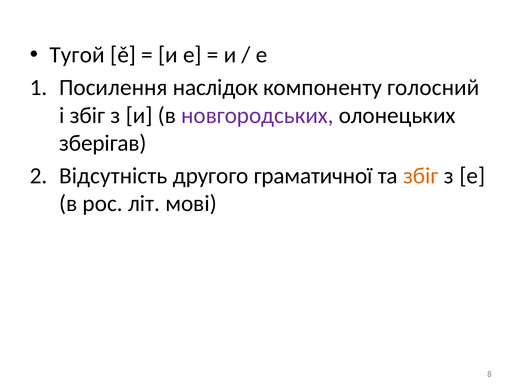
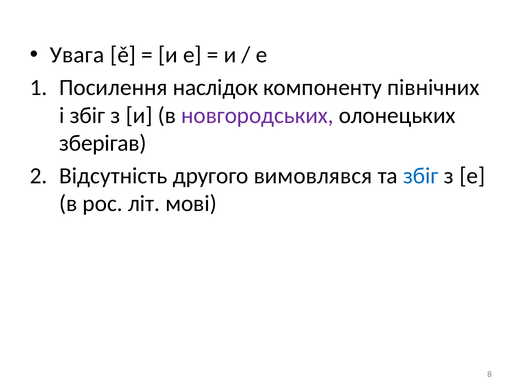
Тугой: Тугой -> Увага (77, 55)
голосний: голосний -> північних (433, 88)
граматичної: граматичної -> вимовлявся (313, 176)
збіг colour: orange -> blue (421, 176)
